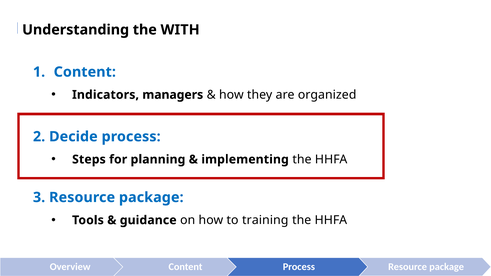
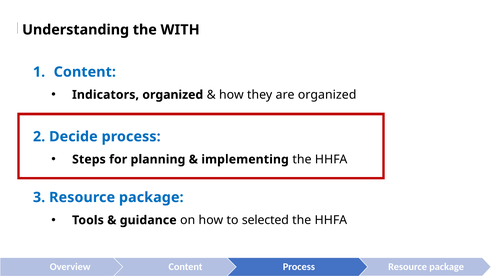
Indicators managers: managers -> organized (173, 95)
training: training -> selected (265, 220)
